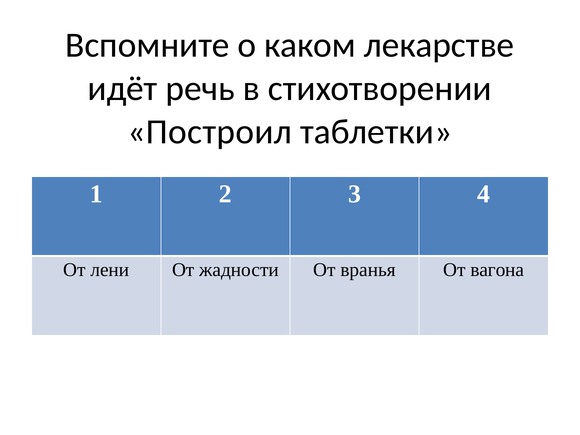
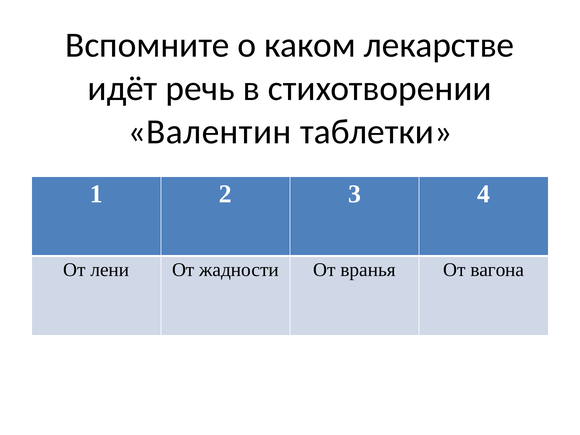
Построил: Построил -> Валентин (210, 132)
